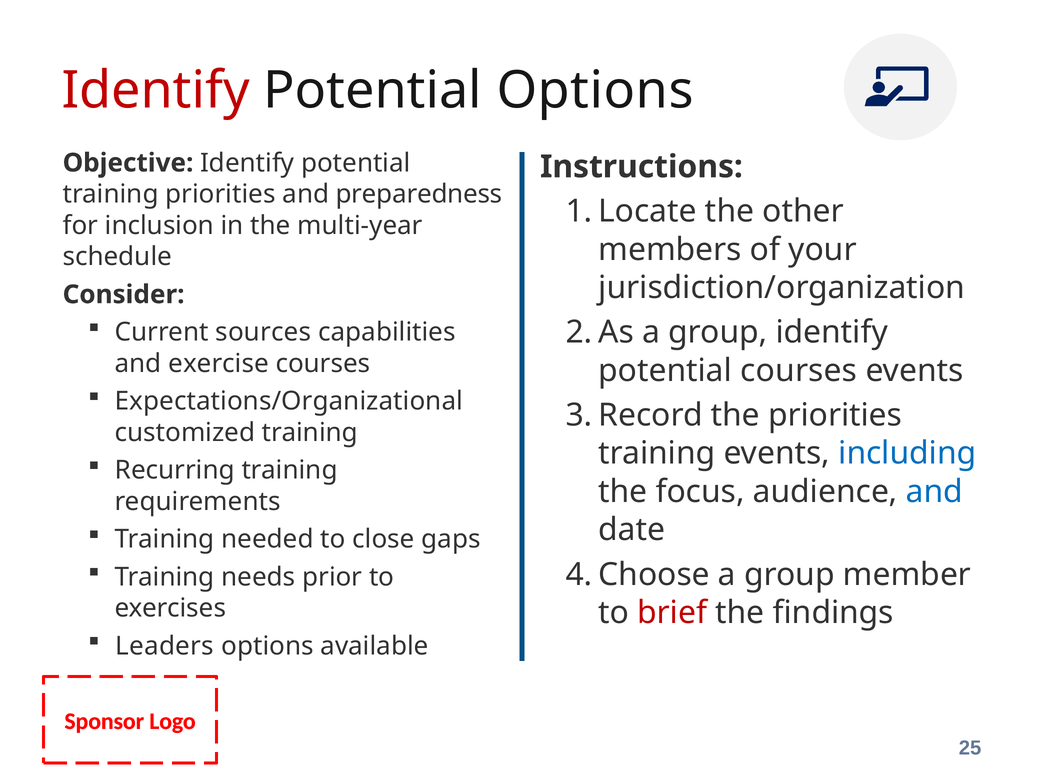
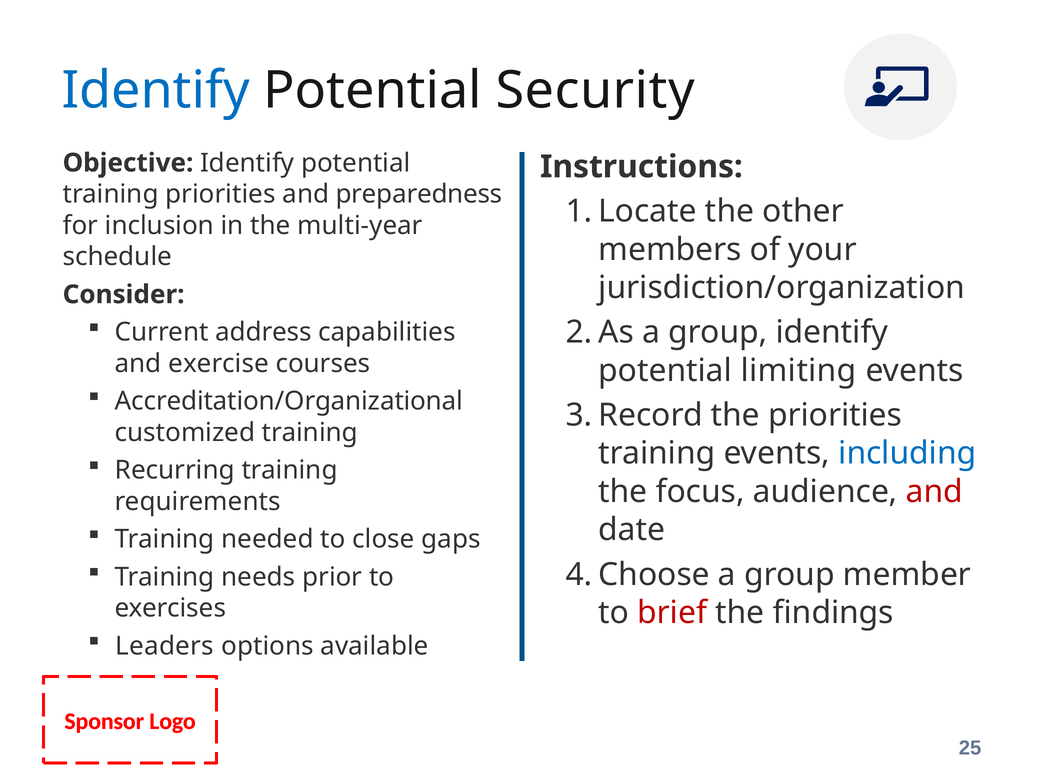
Identify colour: red -> blue (156, 91)
Potential Options: Options -> Security (595, 91)
sources: sources -> address (263, 332)
potential courses: courses -> limiting (799, 371)
Expectations/Organizational: Expectations/Organizational -> Accreditation/Organizational (289, 401)
and colour: blue -> red (934, 492)
